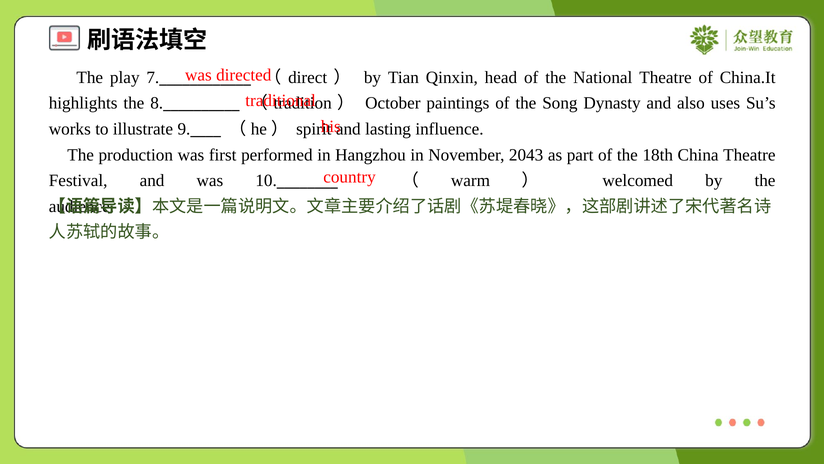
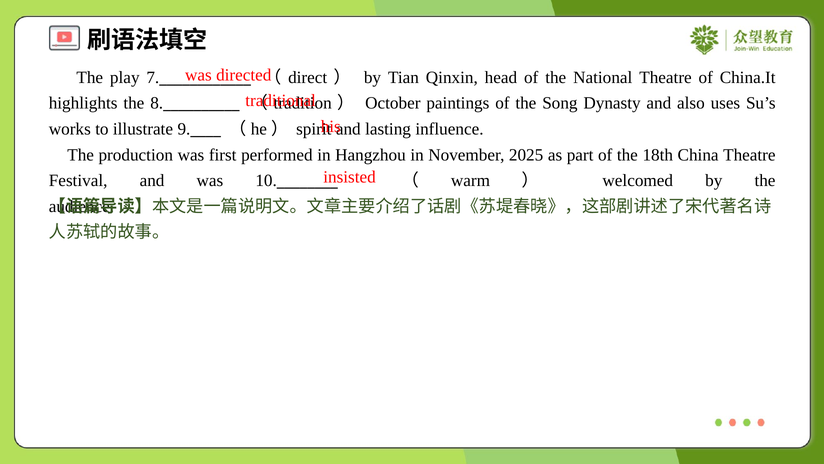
2043: 2043 -> 2025 (526, 155)
country: country -> insisted (349, 177)
